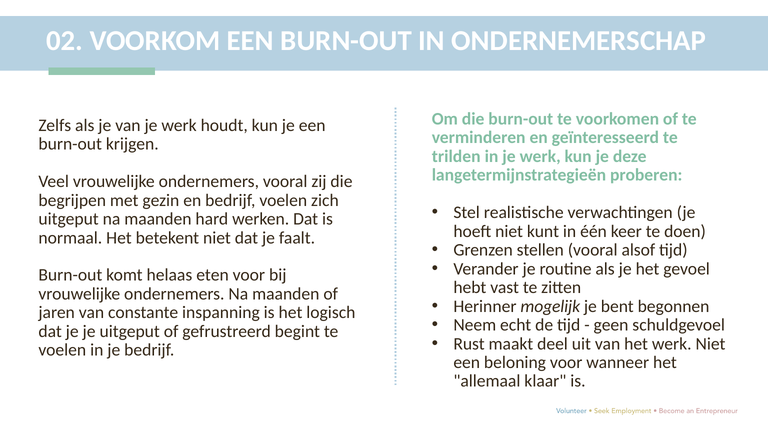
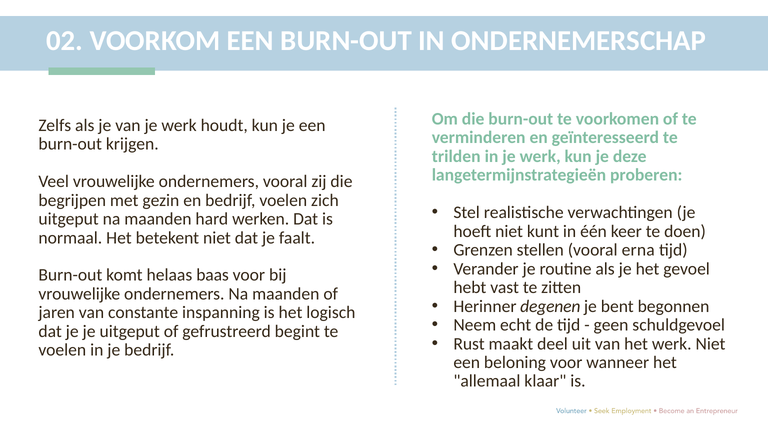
alsof: alsof -> erna (638, 250)
eten: eten -> baas (213, 275)
mogelijk: mogelijk -> degenen (550, 306)
